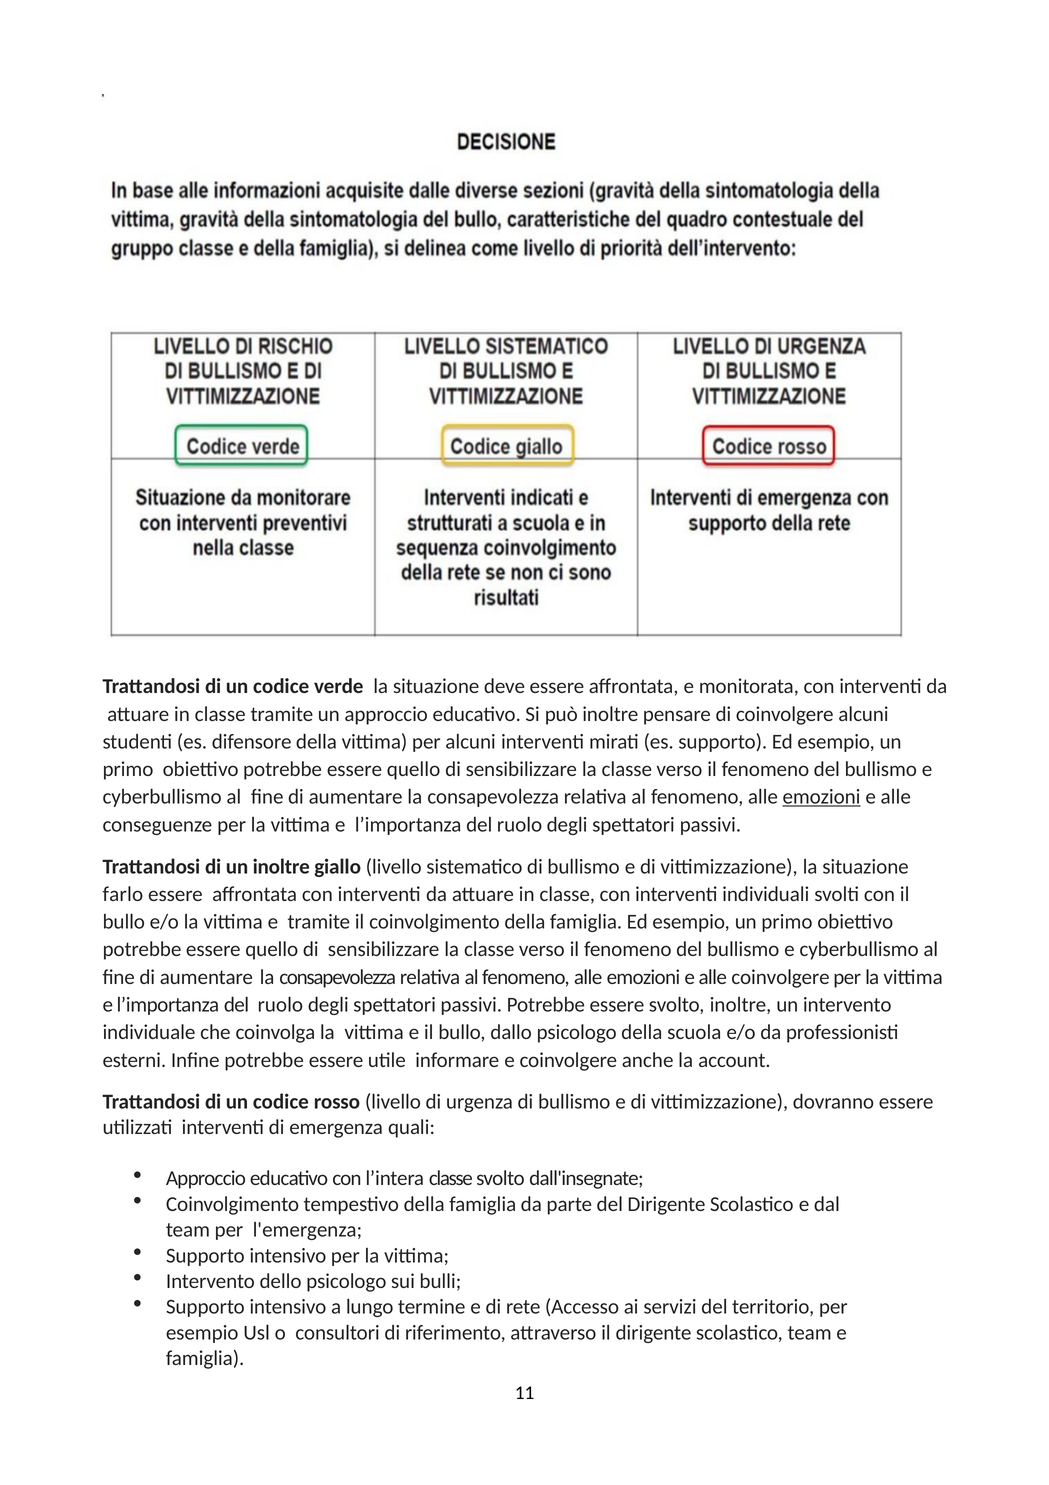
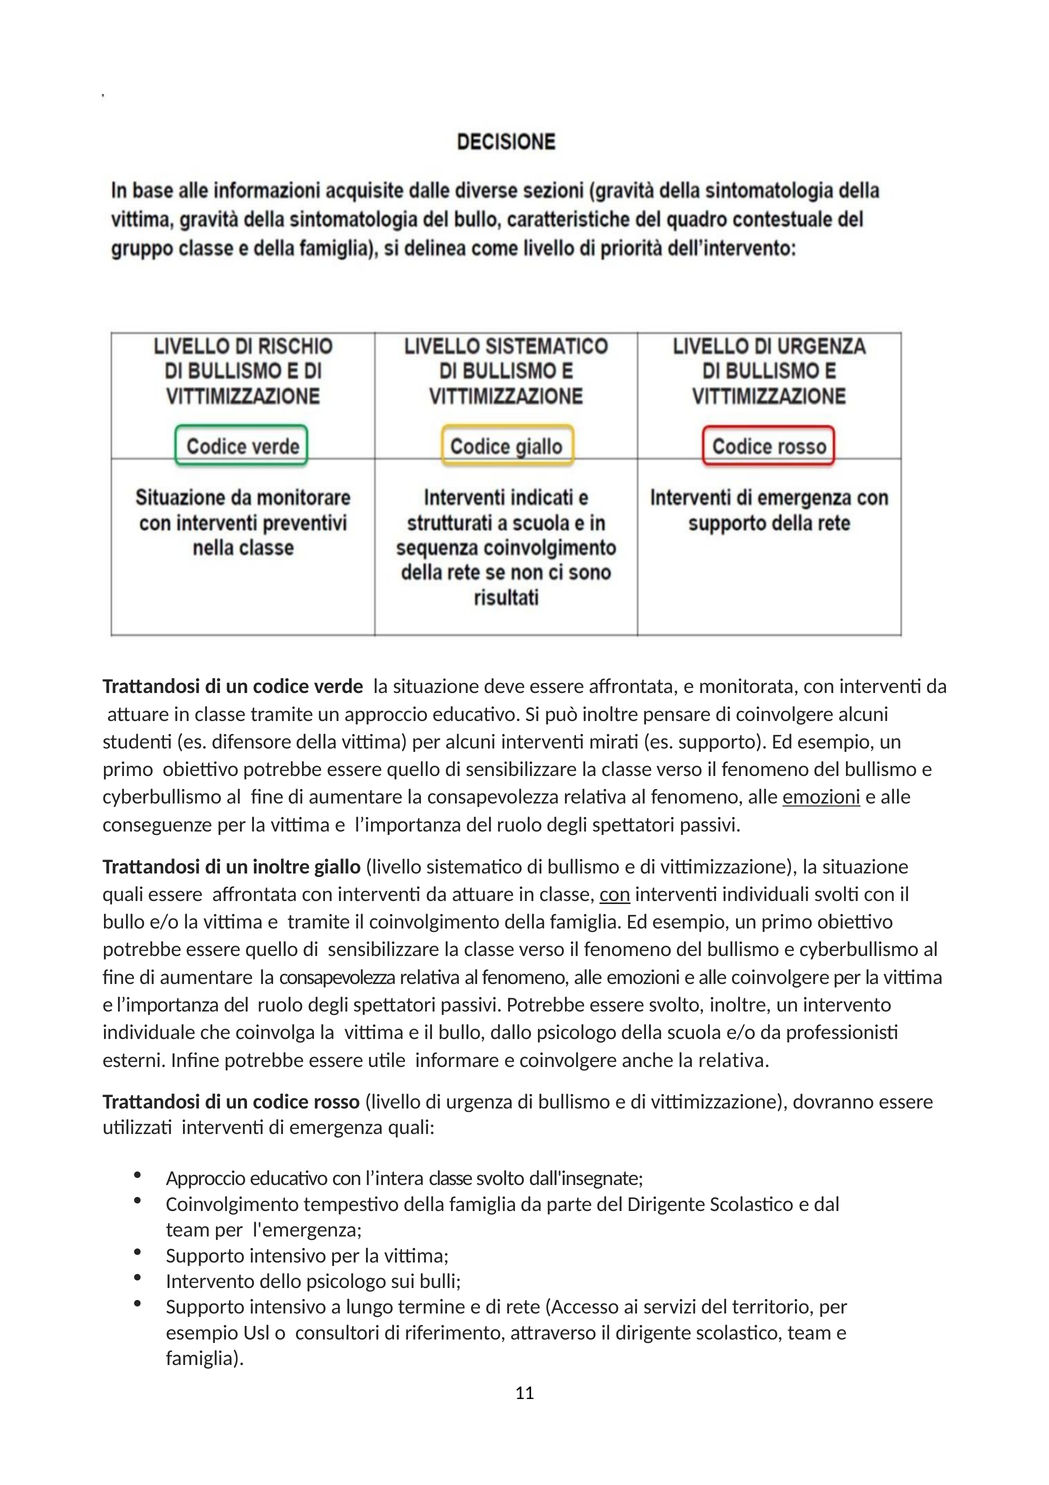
farlo: farlo -> quali (123, 894)
con underline: none -> present (615, 894)
la account: account -> relativa (734, 1060)
